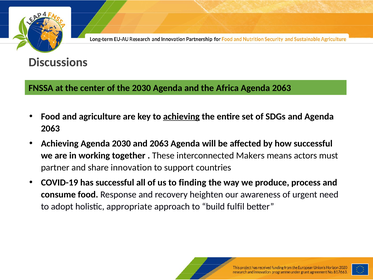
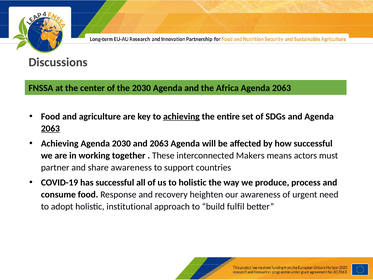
2063 underline: none -> present (50, 128)
share innovation: innovation -> awareness (131, 167)
to finding: finding -> holistic (193, 182)
appropriate: appropriate -> institutional (129, 206)
